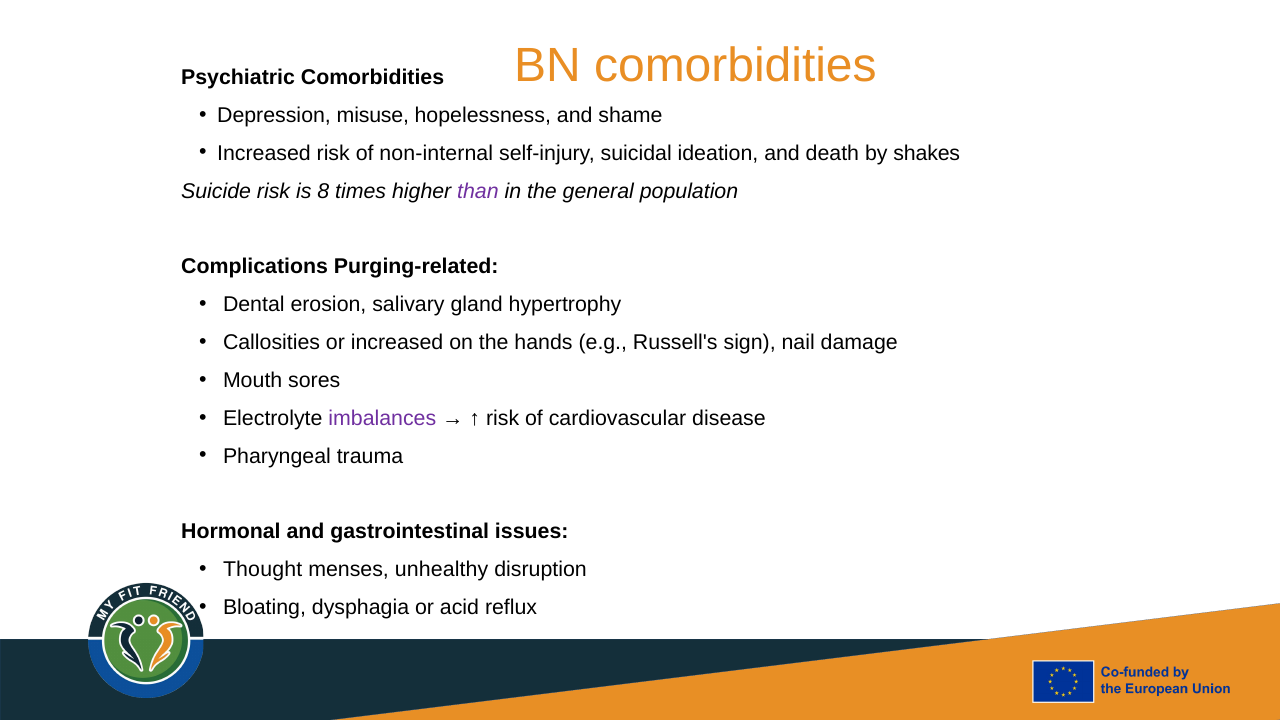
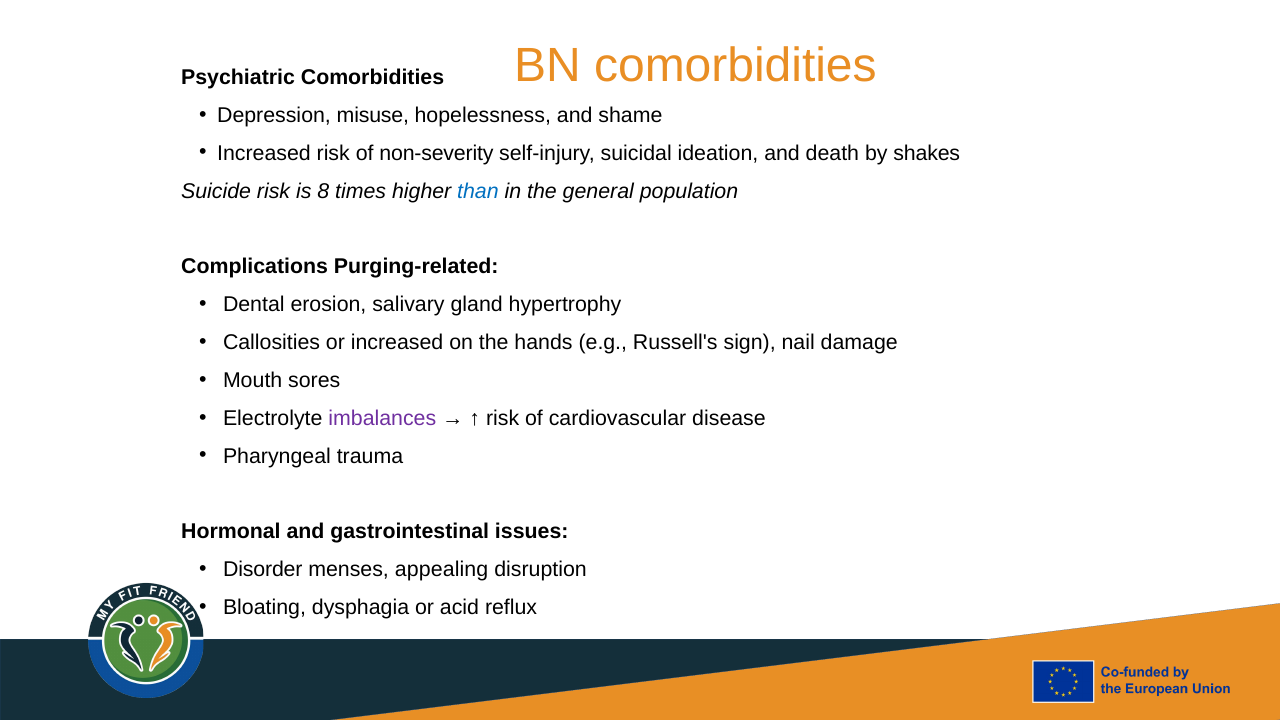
non-internal: non-internal -> non-severity (436, 153)
than colour: purple -> blue (478, 191)
Thought: Thought -> Disorder (263, 570)
unhealthy: unhealthy -> appealing (442, 570)
